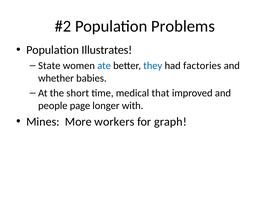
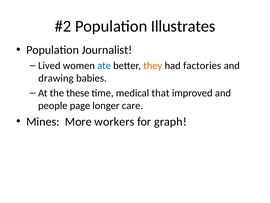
Problems: Problems -> Illustrates (183, 26)
Illustrates: Illustrates -> Journalist (107, 50)
State: State -> Lived (49, 65)
they colour: blue -> orange (153, 65)
whether: whether -> drawing (56, 78)
short: short -> these (78, 93)
with: with -> care (133, 105)
